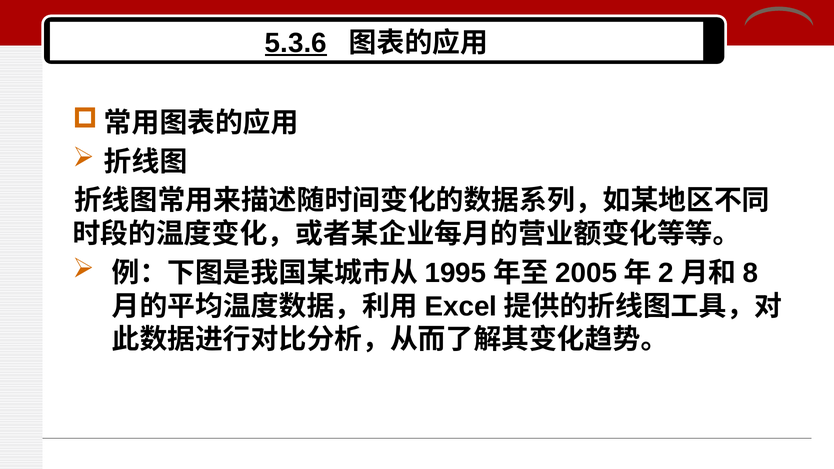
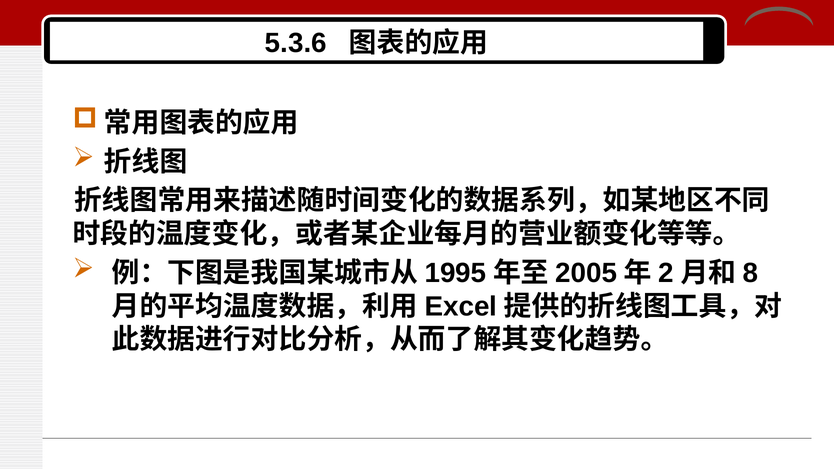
5.3.6 underline: present -> none (296, 43)
